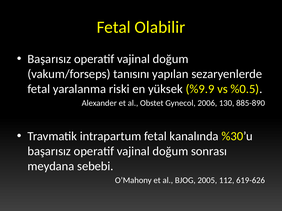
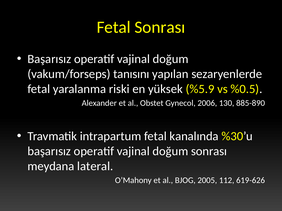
Fetal Olabilir: Olabilir -> Sonrası (160, 27)
%9.9: %9.9 -> %5.9 (200, 89)
sebebi: sebebi -> lateral (95, 167)
